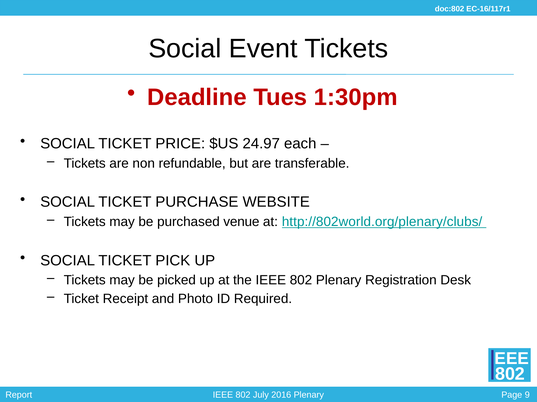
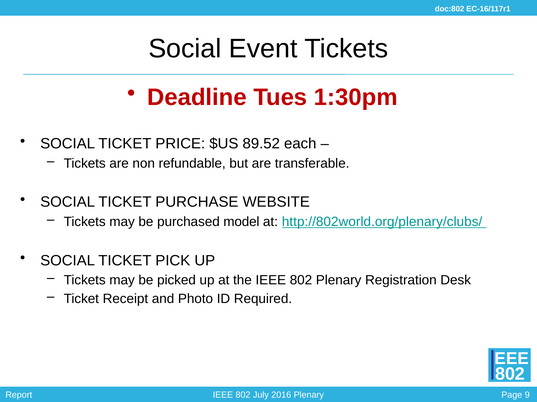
24.97: 24.97 -> 89.52 (261, 144)
venue: venue -> model (241, 222)
